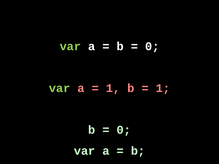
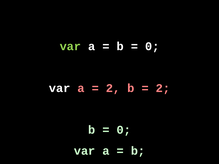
var colour: light green -> white (60, 88)
1: 1 -> 2 (113, 88)
1: 1 -> 2 (163, 88)
